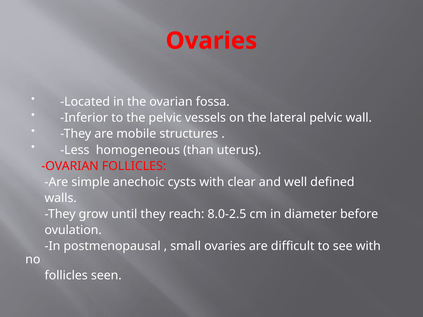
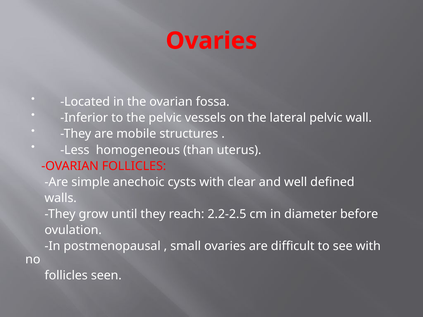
8.0-2.5: 8.0-2.5 -> 2.2-2.5 (227, 214)
